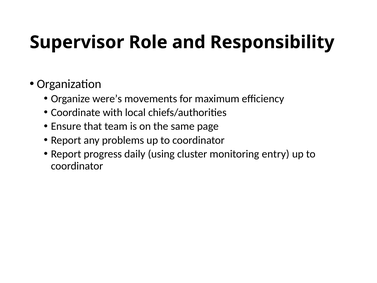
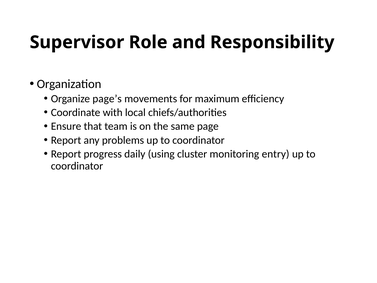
were’s: were’s -> page’s (107, 99)
